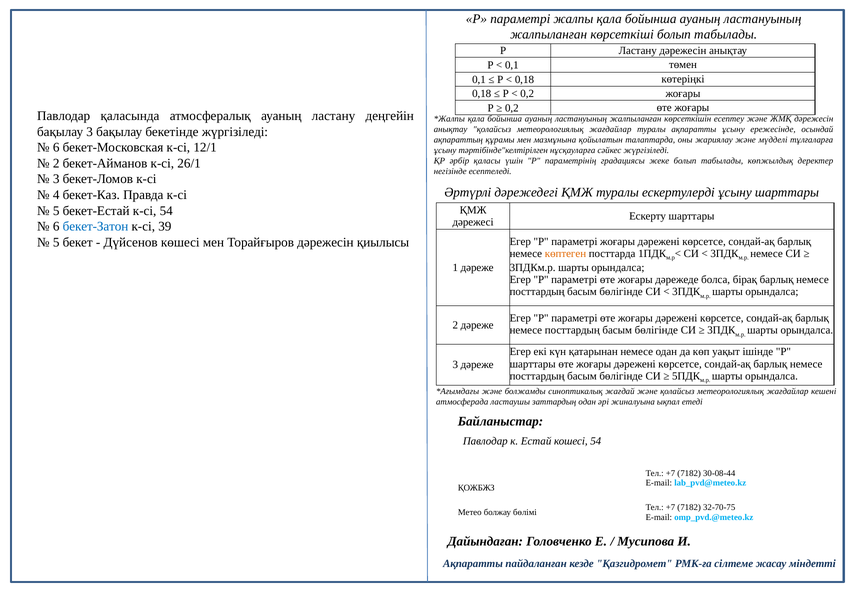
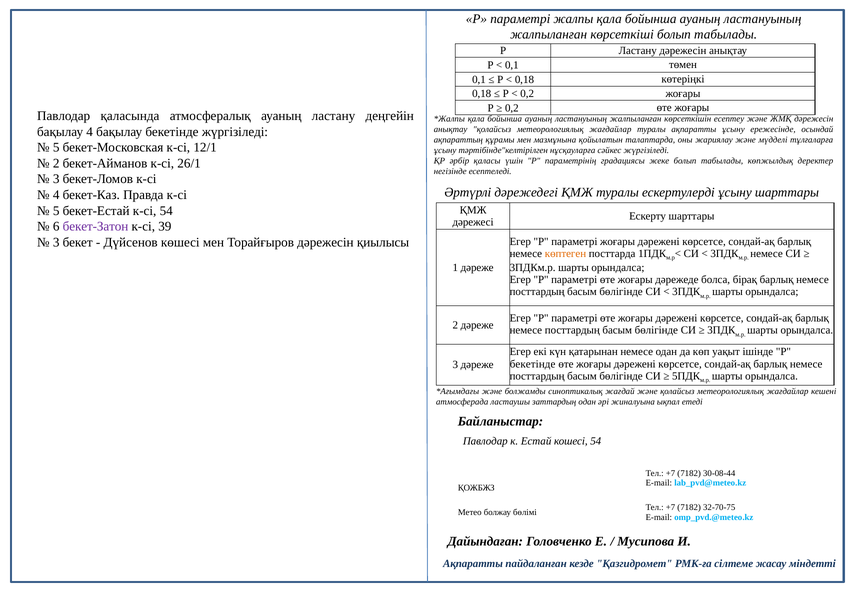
бақылау 3: 3 -> 4 (90, 132)
6: 6 -> 5 (56, 148)
бекет-Затон colour: blue -> purple (96, 226)
5: 5 -> 3 (56, 242)
шарттары: шарттары -> бекетінде (533, 364)
